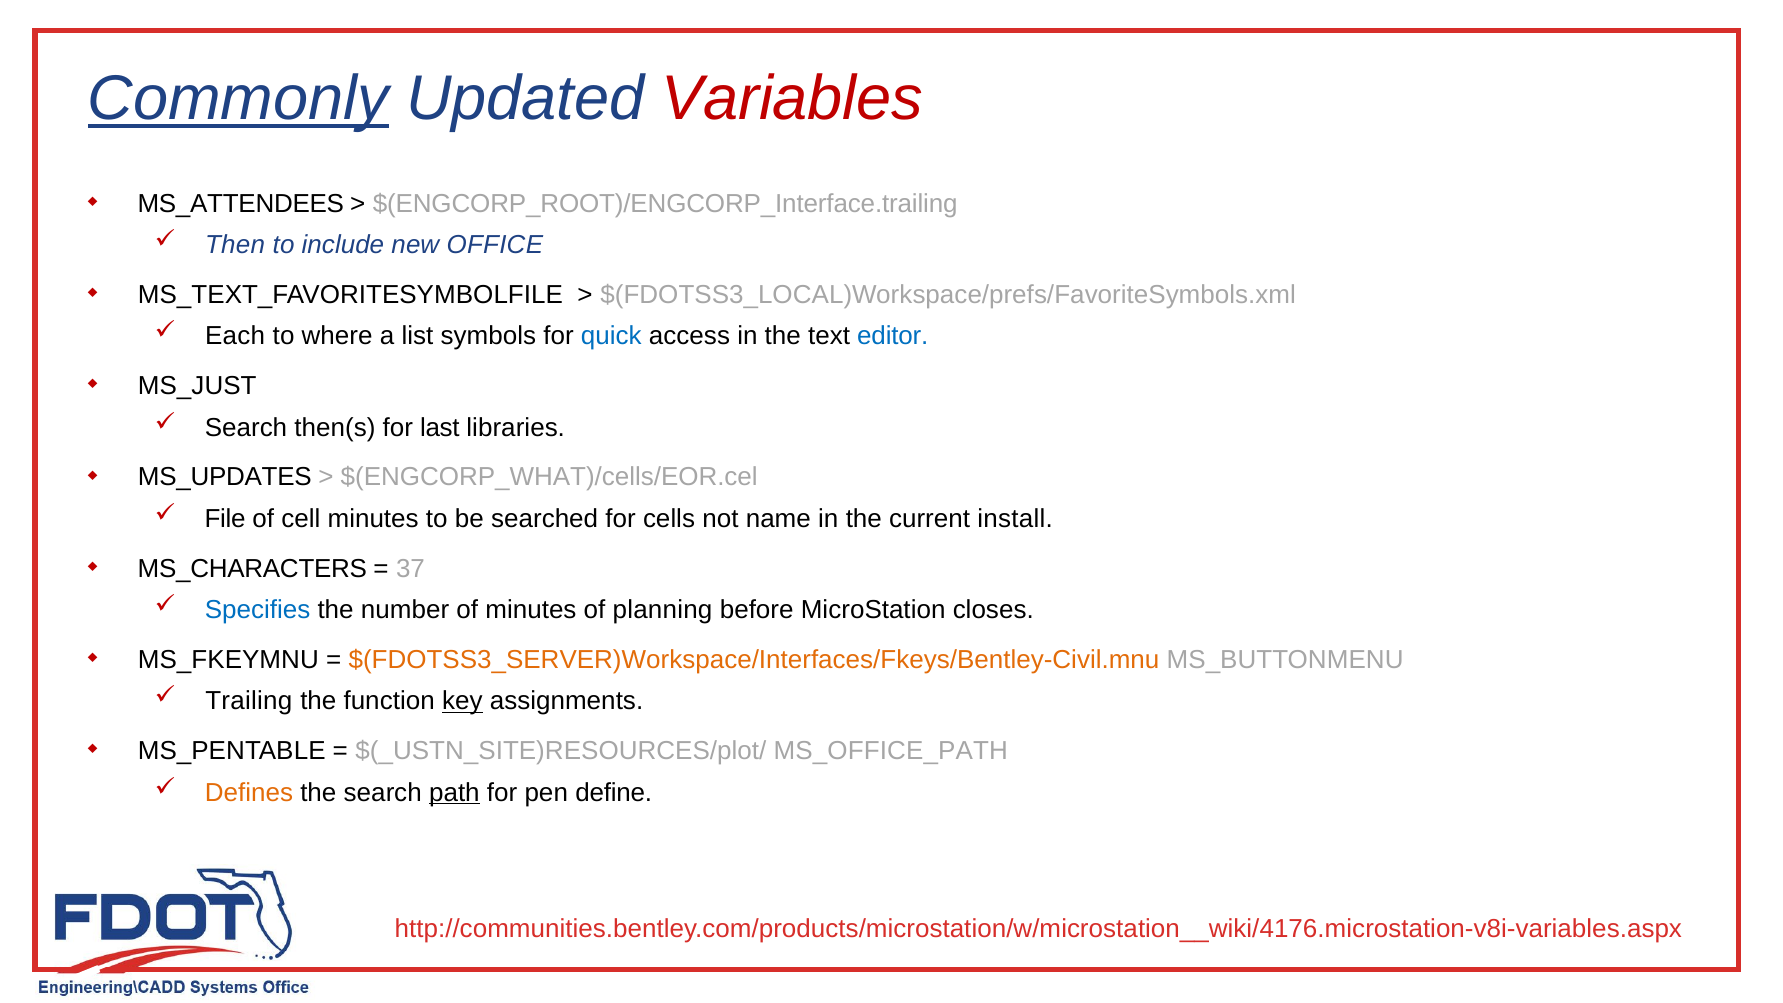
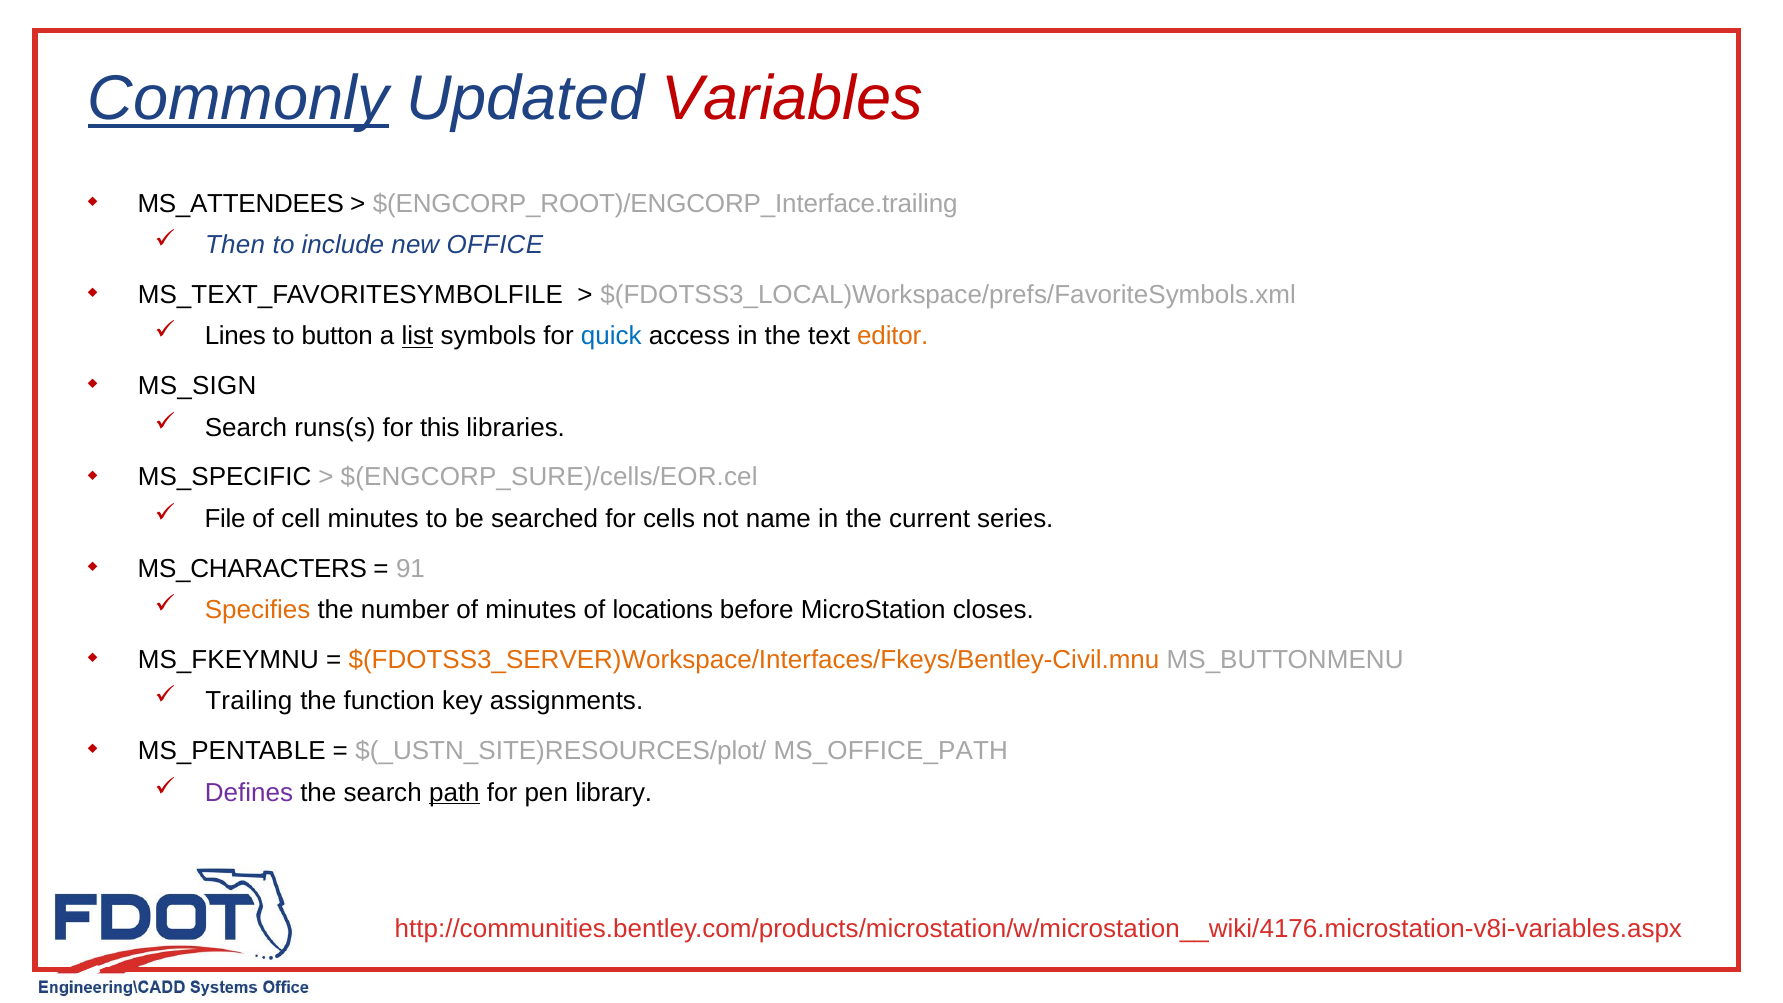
Each: Each -> Lines (235, 336)
where: where -> button (337, 336)
list underline: none -> present (417, 336)
editor colour: blue -> orange (893, 336)
MS_JUST: MS_JUST -> MS_SIGN (197, 386)
then(s: then(s -> runs(s (335, 427)
last: last -> this (440, 427)
MS_UPDATES: MS_UPDATES -> MS_SPECIFIC (225, 477)
$(ENGCORP_WHAT)/cells/EOR.cel: $(ENGCORP_WHAT)/cells/EOR.cel -> $(ENGCORP_SURE)/cells/EOR.cel (549, 477)
install: install -> series (1015, 519)
37: 37 -> 91 (410, 569)
Specifies colour: blue -> orange (258, 610)
planning: planning -> locations (663, 610)
key underline: present -> none (462, 701)
Defines colour: orange -> purple (249, 792)
define: define -> library (614, 792)
